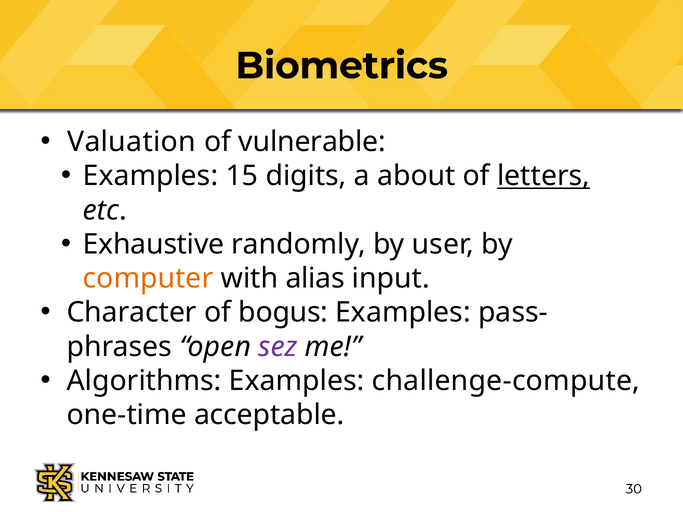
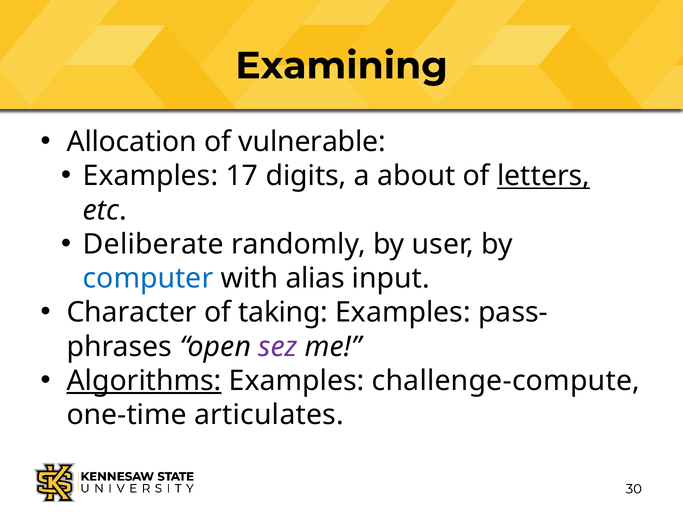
Biometrics: Biometrics -> Examining (342, 66)
Valuation: Valuation -> Allocation (132, 142)
15: 15 -> 17 (242, 176)
Exhaustive: Exhaustive -> Deliberate (153, 244)
computer colour: orange -> blue (148, 279)
bogus: bogus -> taking (283, 313)
Algorithms underline: none -> present (144, 381)
acceptable: acceptable -> articulates (269, 415)
